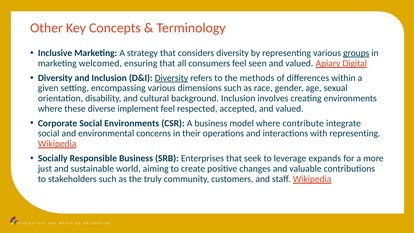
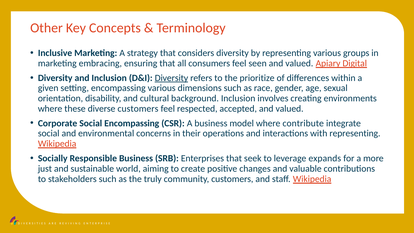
groups underline: present -> none (356, 53)
welcomed: welcomed -> embracing (100, 63)
methods: methods -> prioritize (257, 78)
diverse implement: implement -> customers (138, 109)
Social Environments: Environments -> Encompassing (132, 123)
